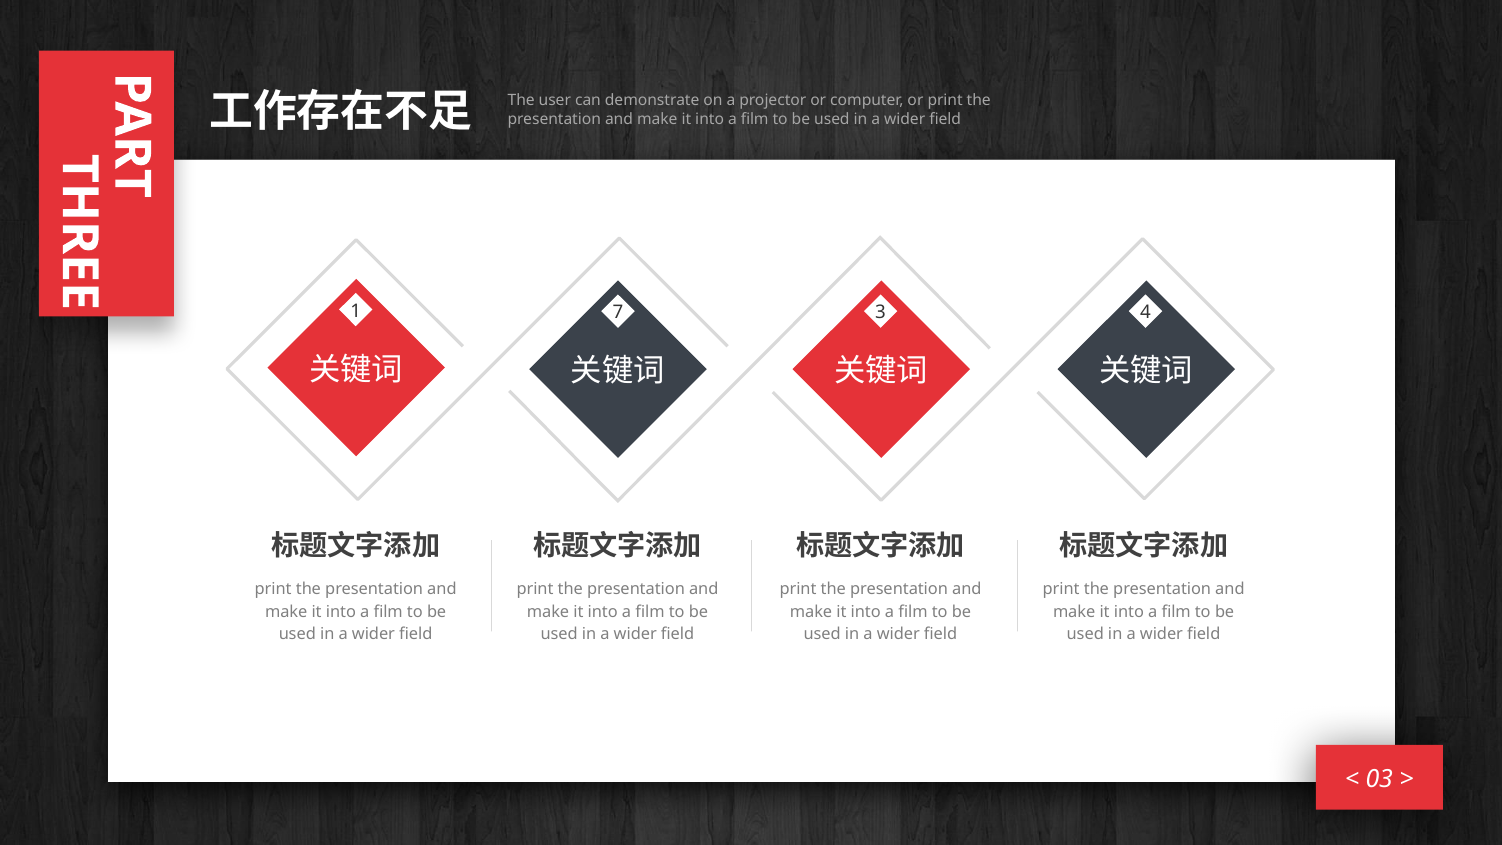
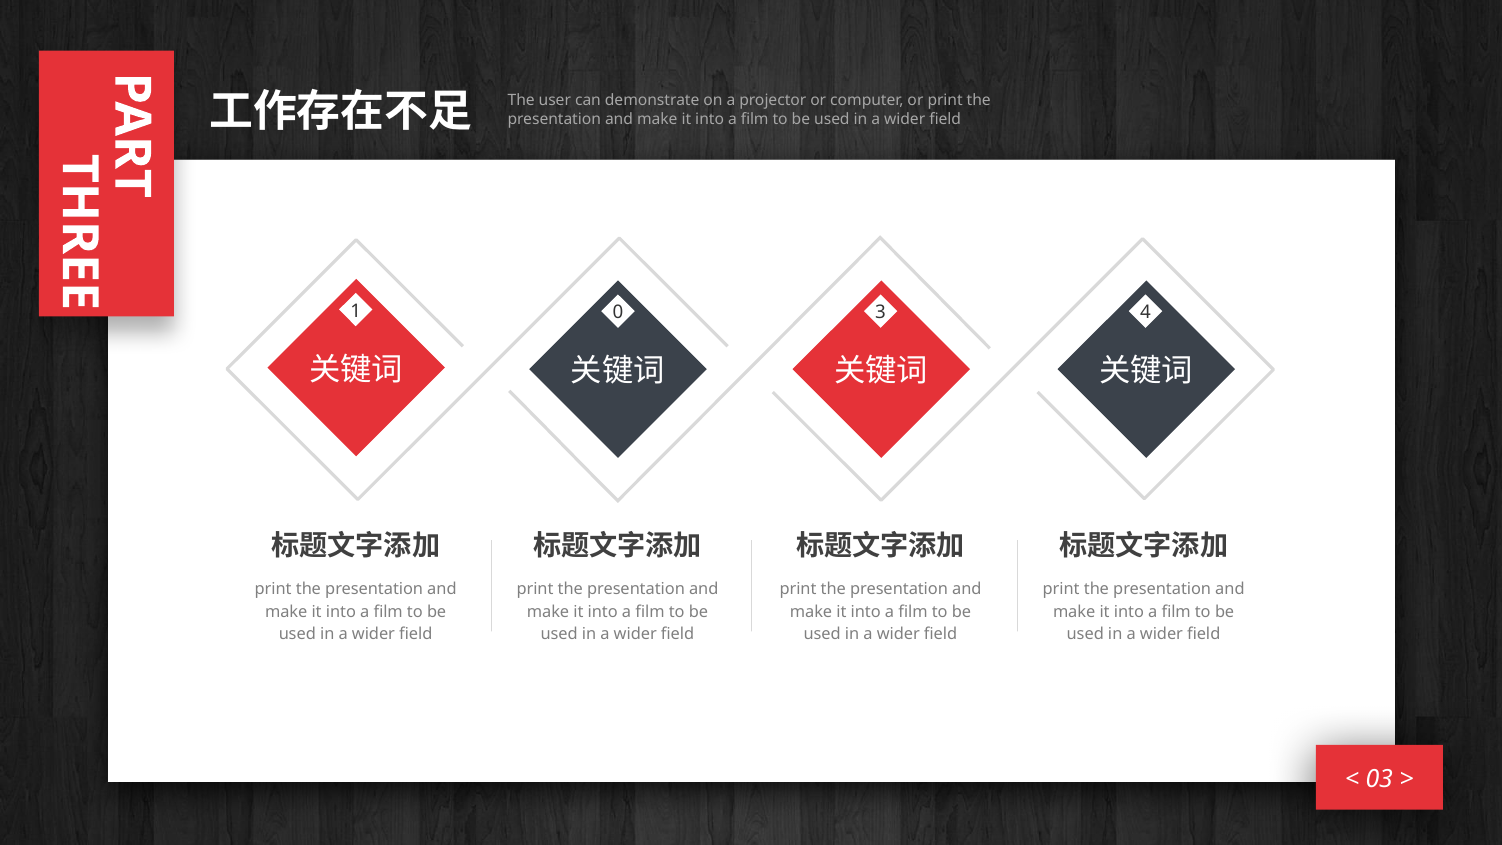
7: 7 -> 0 (618, 312)
